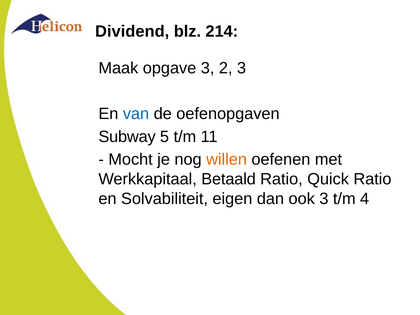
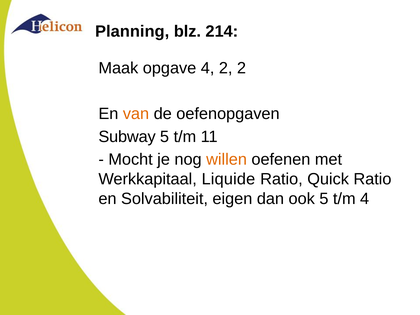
Dividend: Dividend -> Planning (132, 31)
opgave 3: 3 -> 4 (208, 68)
2 3: 3 -> 2 (241, 68)
van colour: blue -> orange (136, 114)
Betaald: Betaald -> Liquide (228, 179)
ook 3: 3 -> 5 (324, 199)
